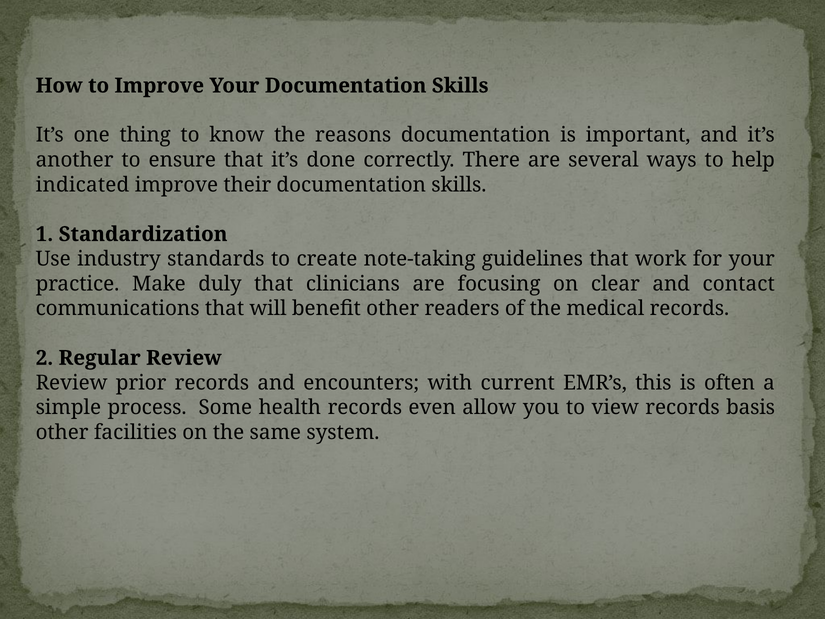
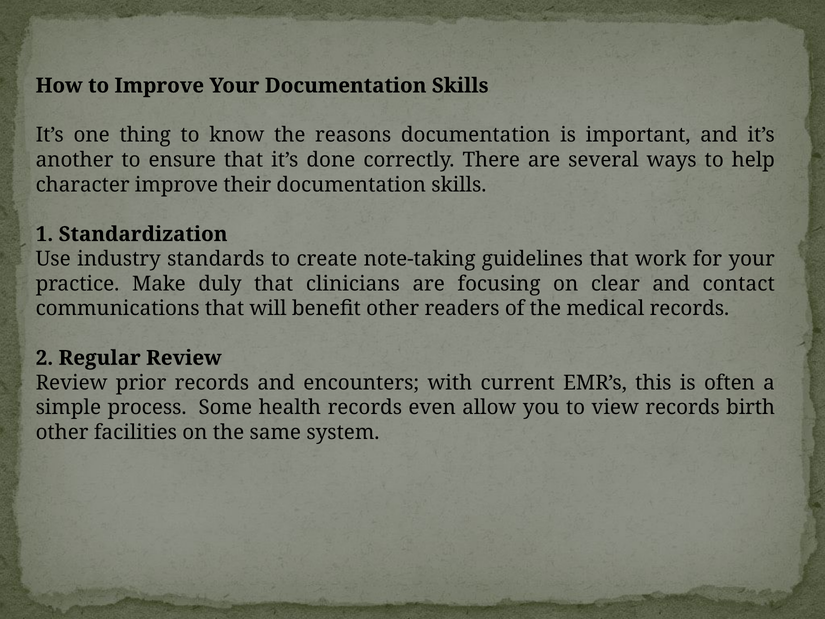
indicated: indicated -> character (83, 185)
basis: basis -> birth (751, 407)
